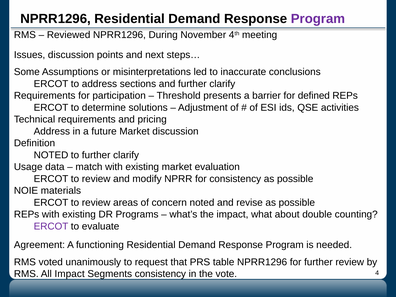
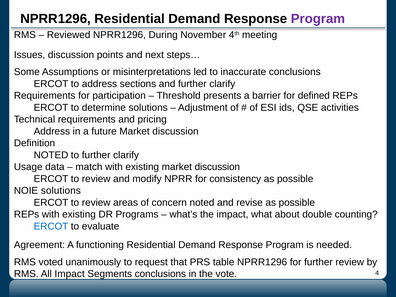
existing market evaluation: evaluation -> discussion (217, 167)
NOIE materials: materials -> solutions (61, 191)
ERCOT colour: purple -> blue (51, 226)
Segments consistency: consistency -> conclusions (160, 274)
